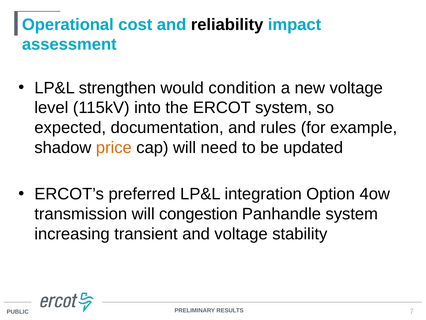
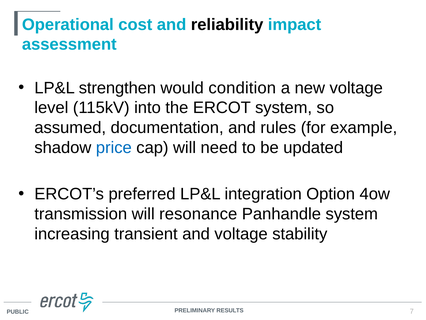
expected: expected -> assumed (70, 128)
price colour: orange -> blue (114, 147)
congestion: congestion -> resonance (198, 214)
